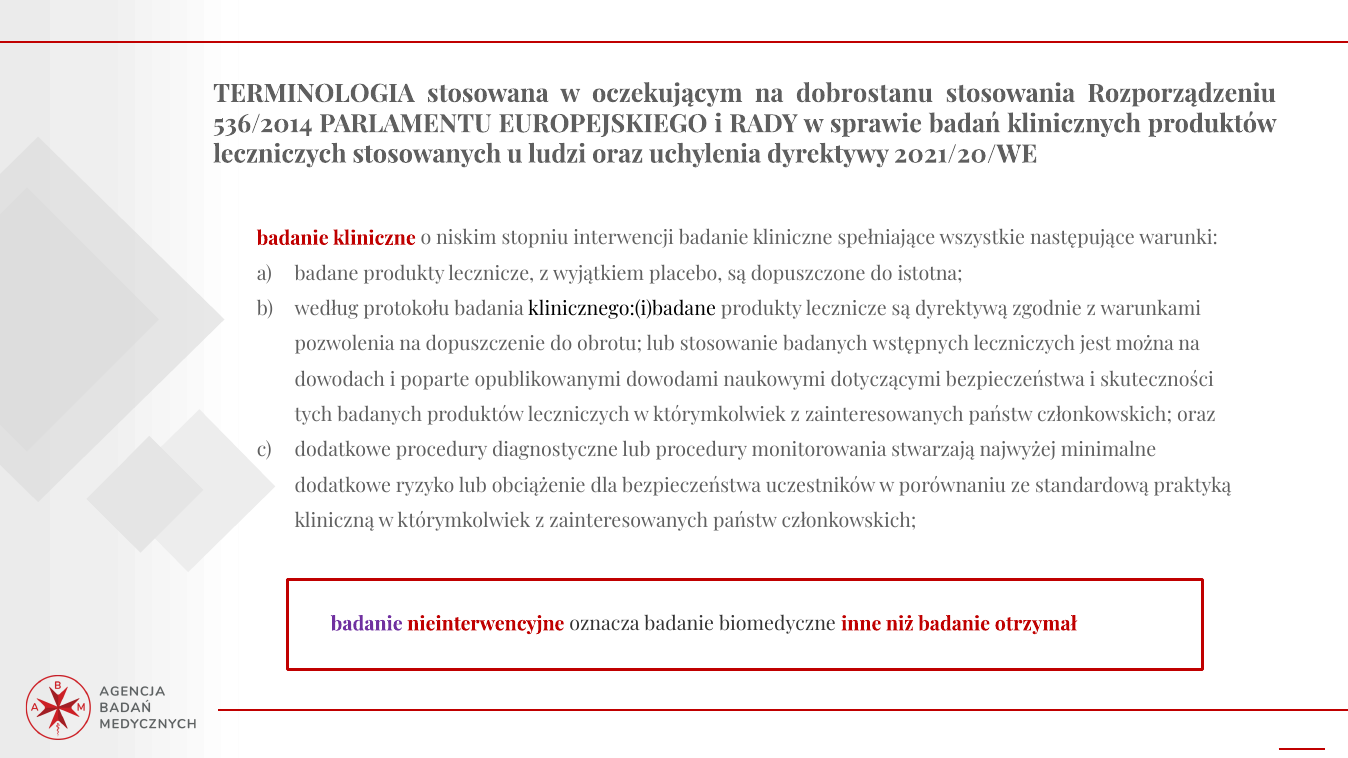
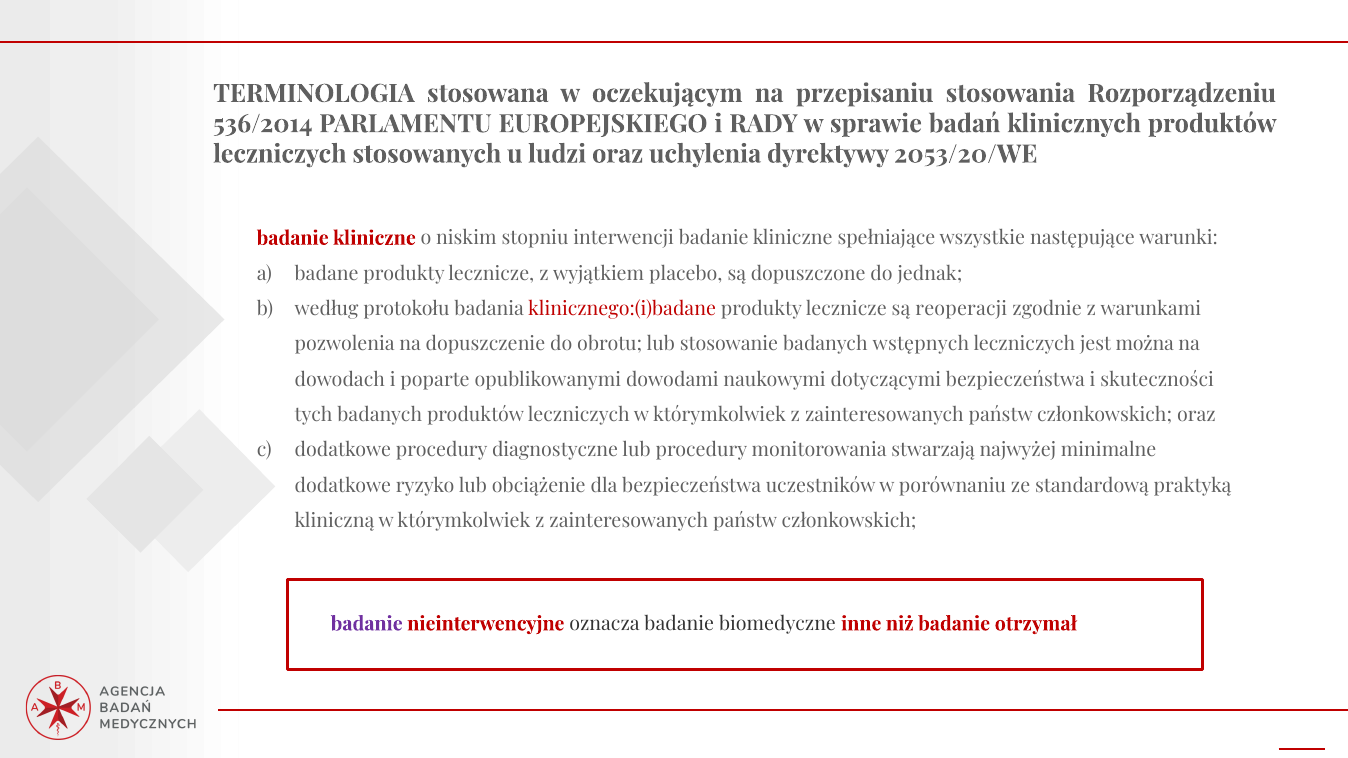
dobrostanu: dobrostanu -> przepisaniu (865, 94)
2021/20/WE: 2021/20/WE -> 2053/20/WE (966, 154)
istotna: istotna -> jednak (930, 274)
klinicznego:(i)badane colour: black -> red (622, 309)
dyrektywą: dyrektywą -> reoperacji (961, 309)
